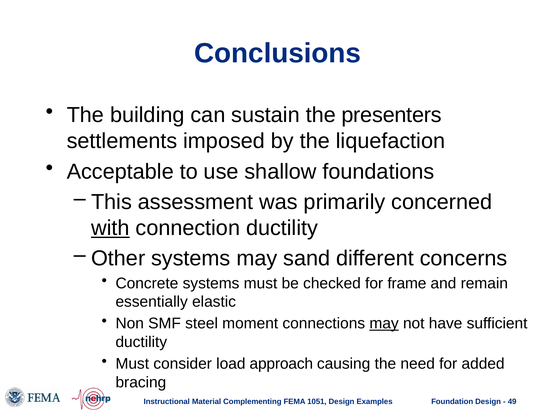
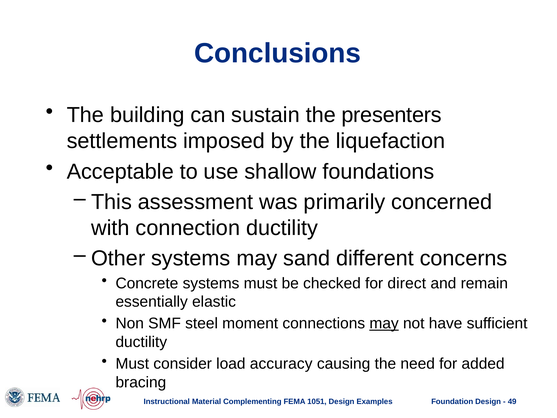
with underline: present -> none (110, 228)
frame: frame -> direct (407, 283)
approach: approach -> accuracy (281, 364)
